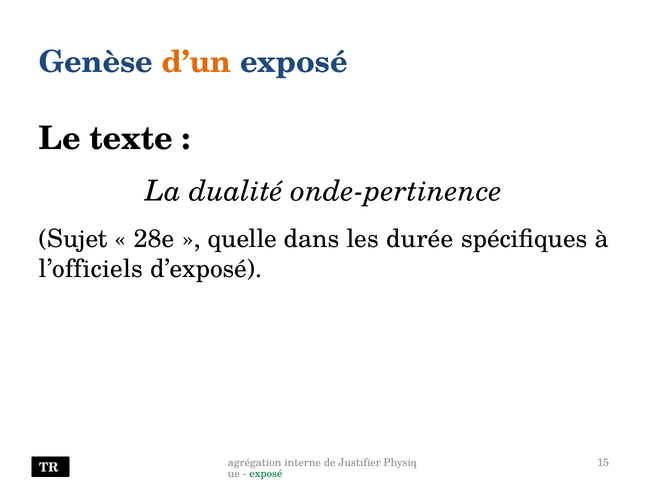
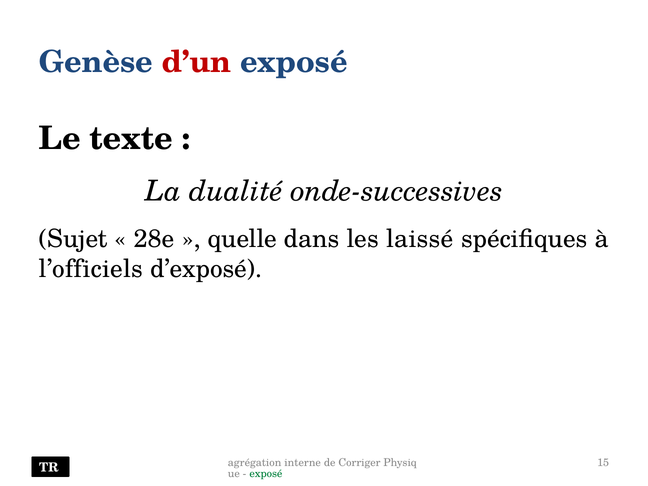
d’un colour: orange -> red (197, 62)
onde-pertinence: onde-pertinence -> onde-successives (397, 191)
durée: durée -> laissé (420, 239)
Justifier: Justifier -> Corriger (359, 463)
